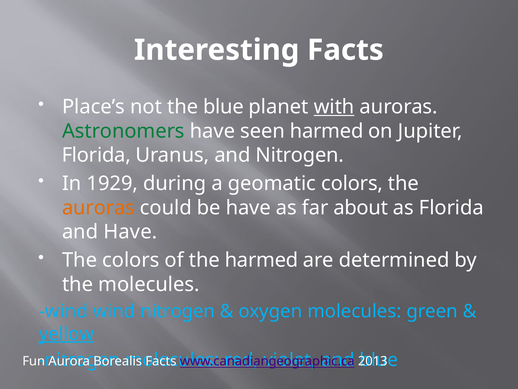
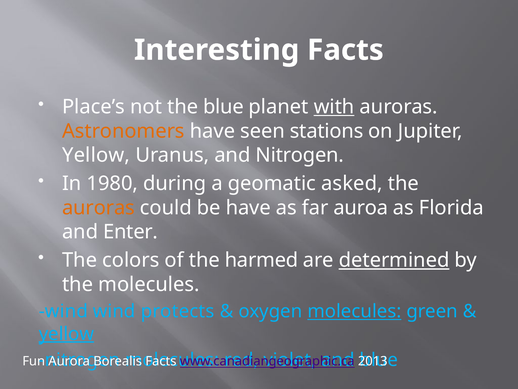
Astronomers colour: green -> orange (123, 131)
seen harmed: harmed -> stations (327, 131)
Florida: Florida -> Yellow (96, 155)
1929: 1929 -> 1980 (112, 183)
geomatic colors: colors -> asked (352, 183)
about: about -> auroa (361, 207)
and Have: Have -> Enter (131, 232)
determined underline: none -> present (394, 260)
wind nitrogen: nitrogen -> protects (178, 311)
molecules underline: none -> present (354, 311)
